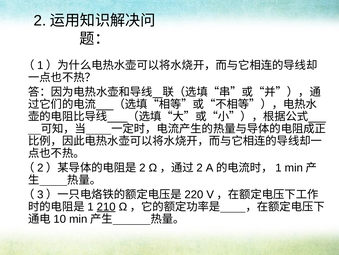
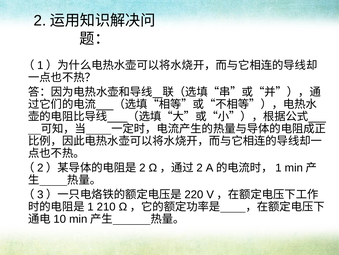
210 underline: present -> none (106, 206)
